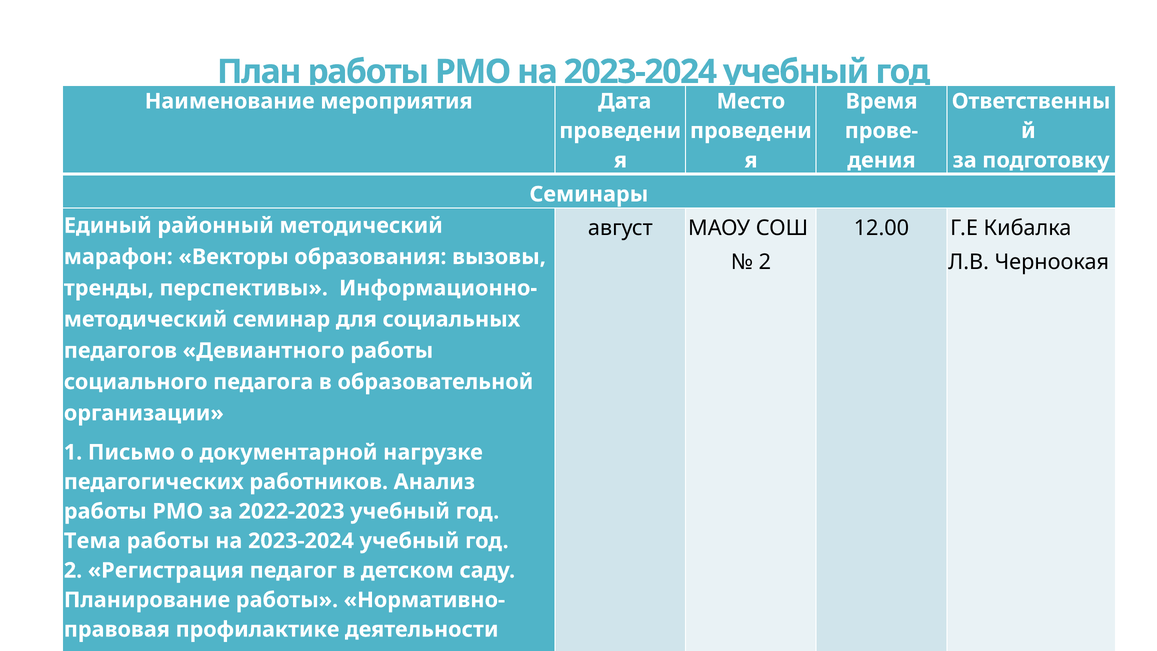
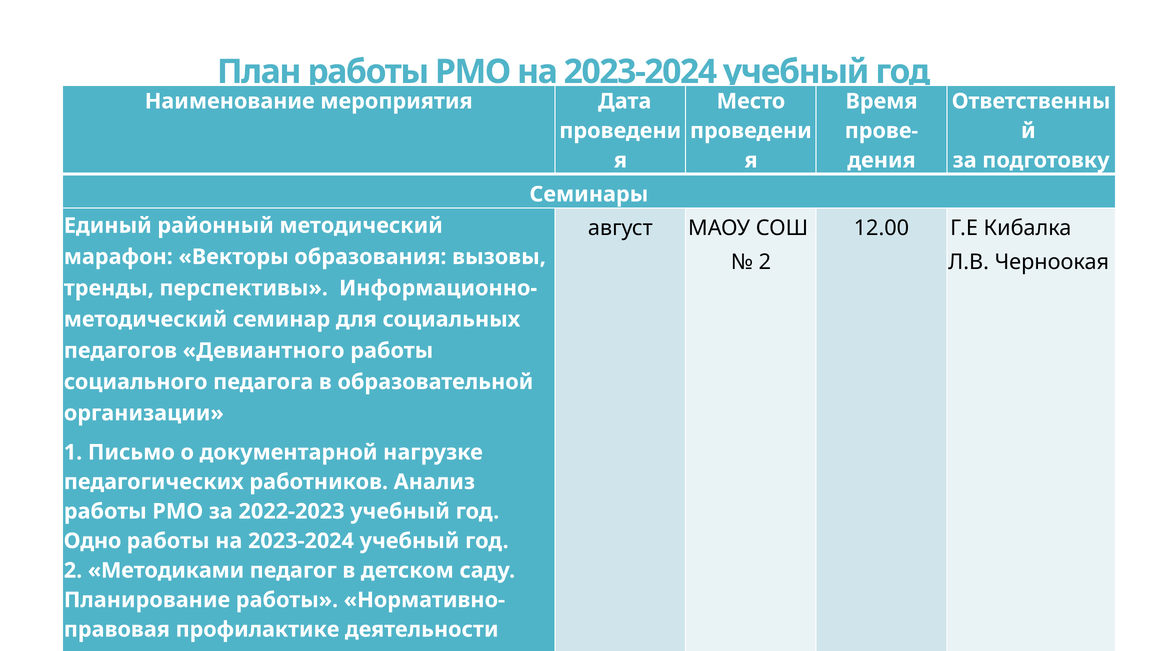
Тема: Тема -> Одно (93, 541)
Регистрация: Регистрация -> Методиками (166, 570)
